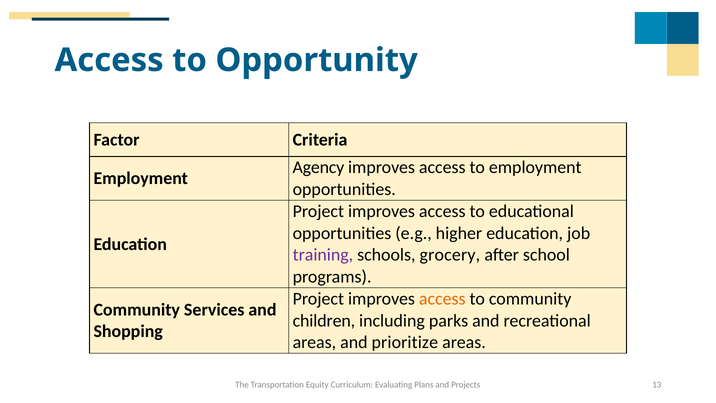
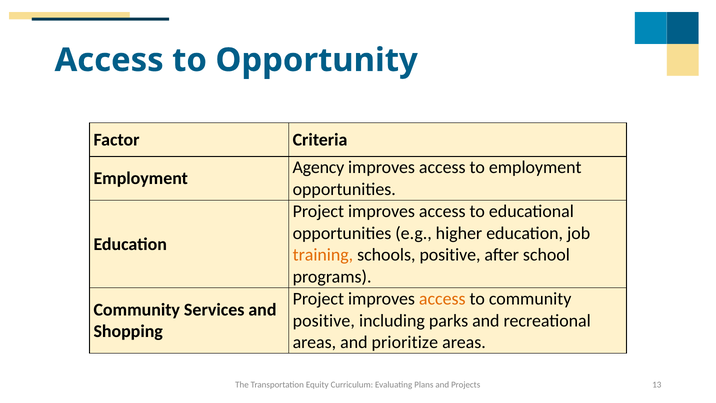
training colour: purple -> orange (323, 255)
schools grocery: grocery -> positive (450, 255)
children: children -> positive (324, 320)
